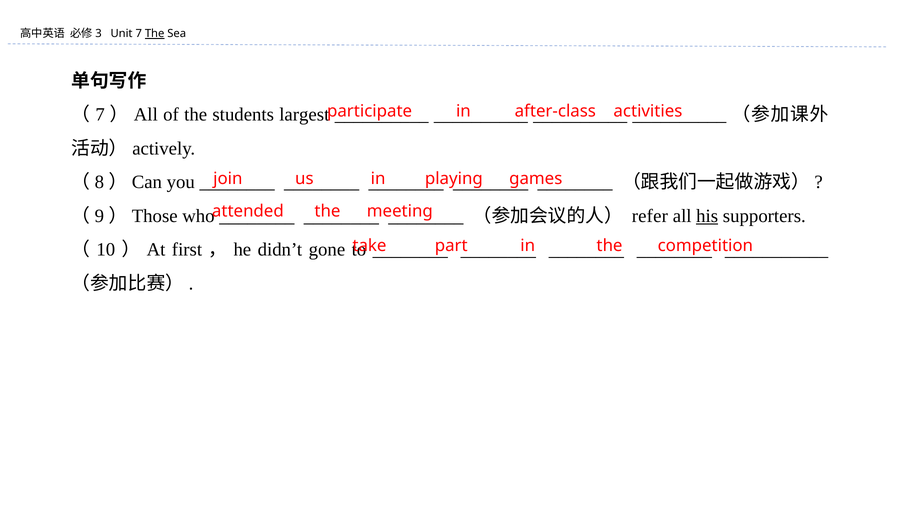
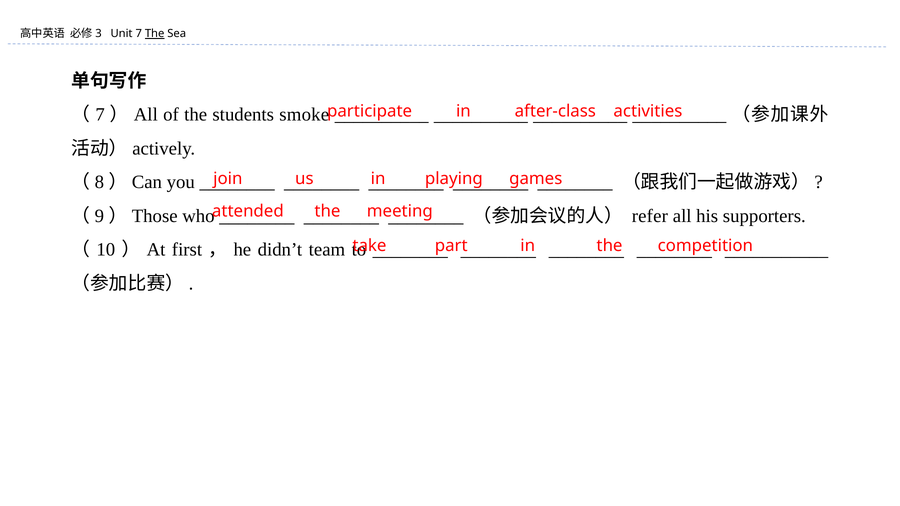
largest: largest -> smoke (304, 115)
his underline: present -> none (707, 216)
gone: gone -> team (327, 250)
